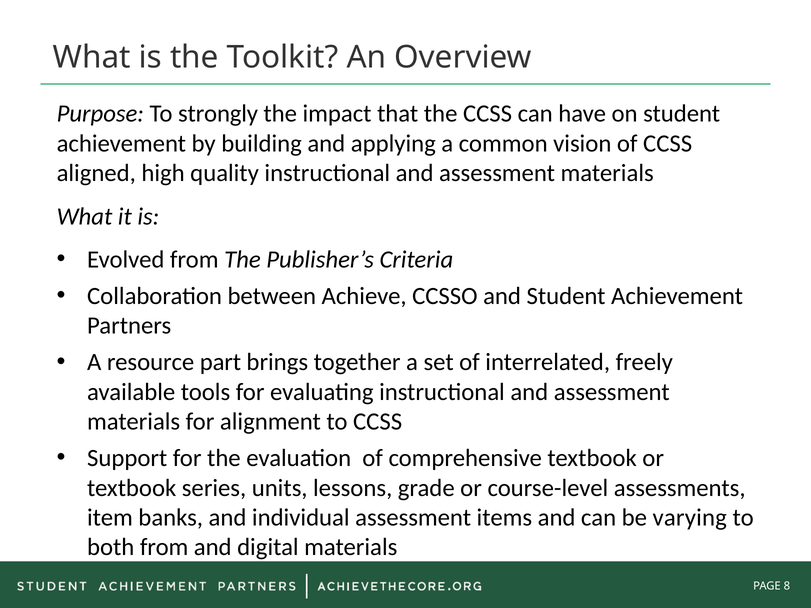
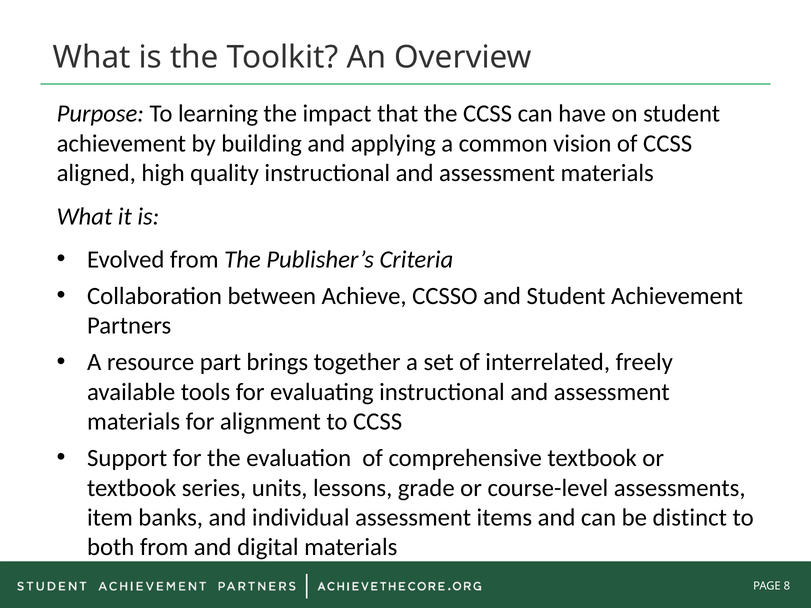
strongly: strongly -> learning (218, 114)
varying: varying -> distinct (690, 518)
